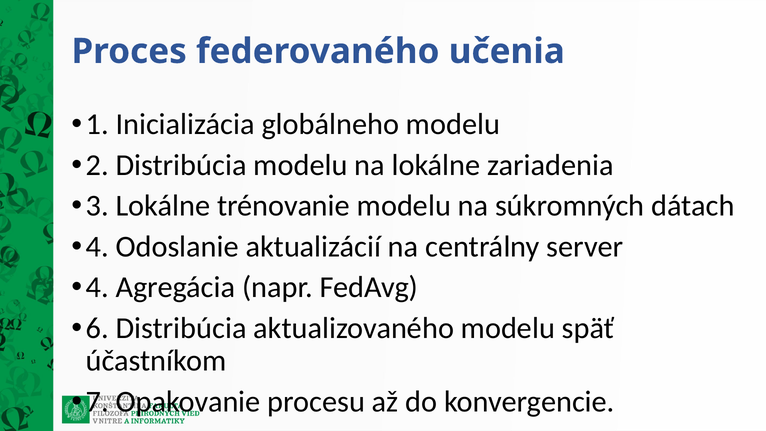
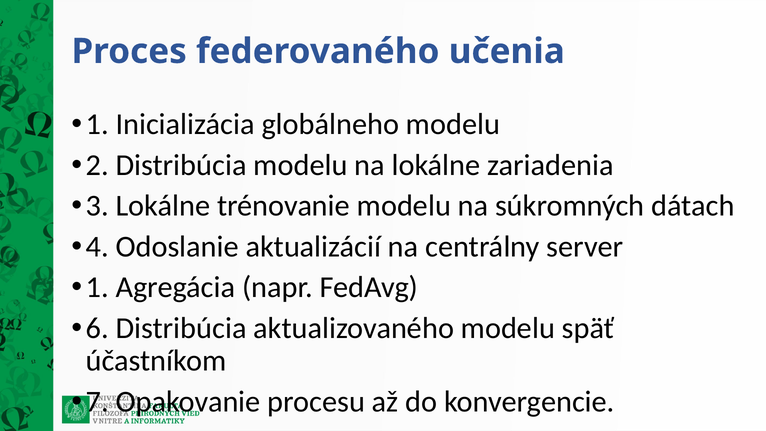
4: 4 -> 1 (97, 287)
